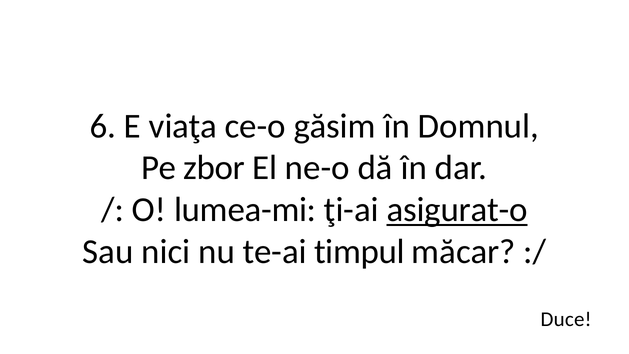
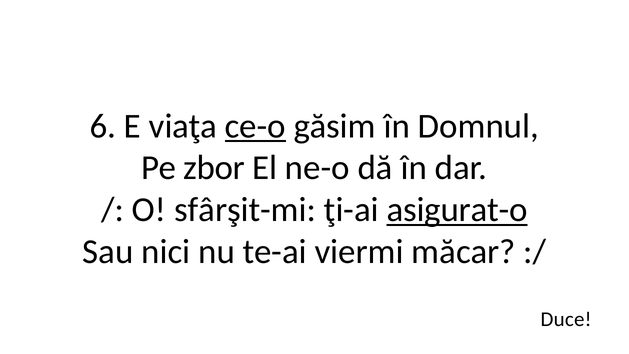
ce-o underline: none -> present (255, 126)
lumea-mi: lumea-mi -> sfârşit-mi (245, 210)
timpul: timpul -> viermi (359, 252)
